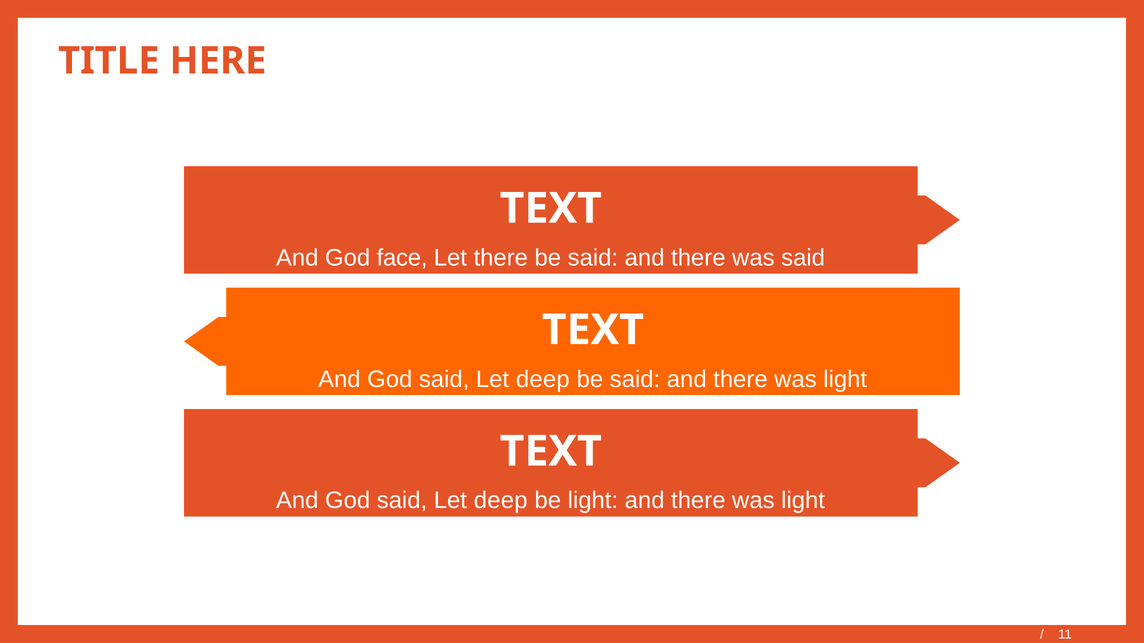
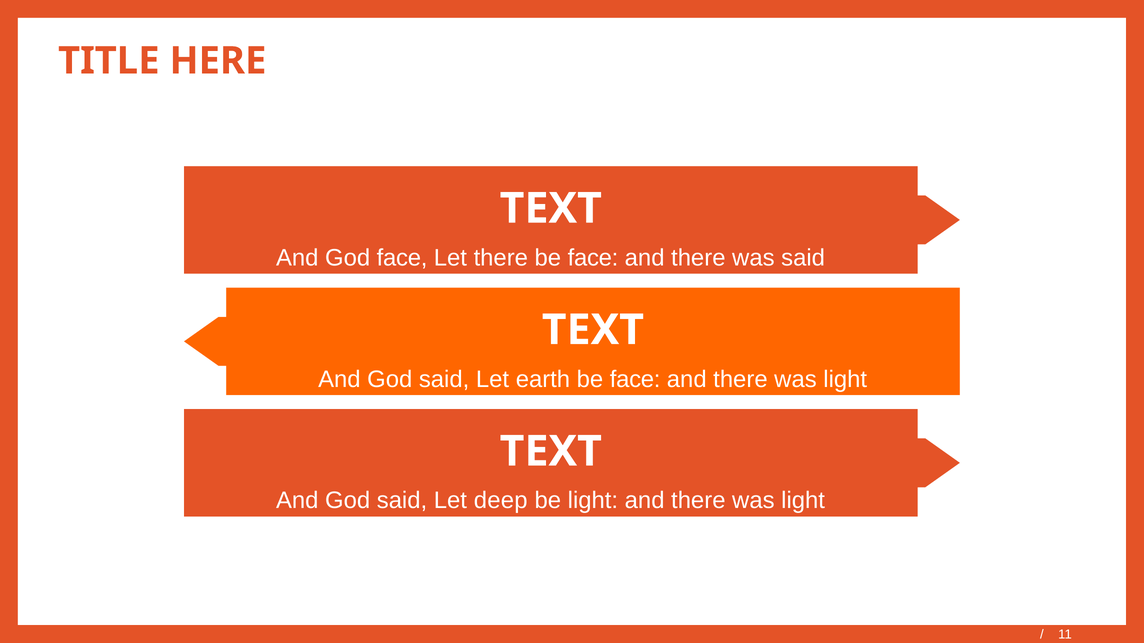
there be said: said -> face (593, 258)
deep: deep -> earth (543, 379)
said: said -> face (635, 379)
